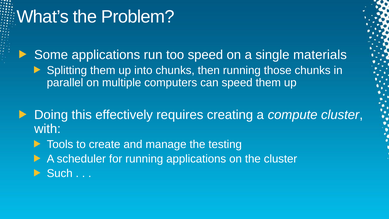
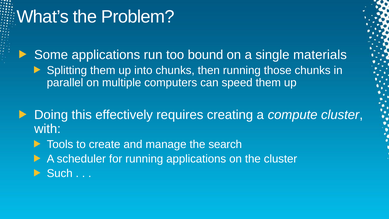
too speed: speed -> bound (205, 55)
testing: testing -> search (225, 144)
